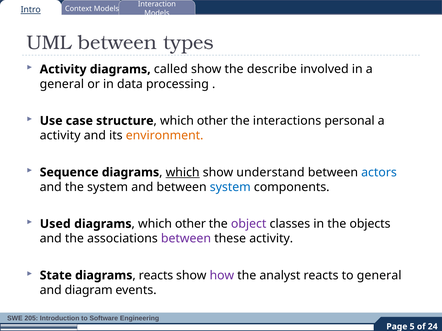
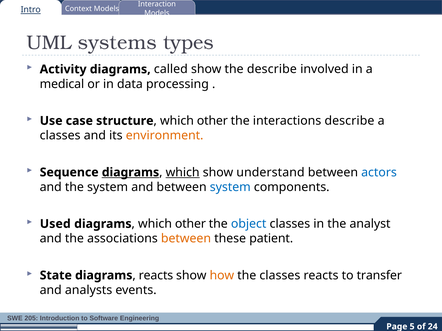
UML between: between -> systems (117, 43)
general: general -> medical (62, 84)
interactions personal: personal -> describe (349, 121)
activity: activity -> classes (60, 136)
diagrams underline: none -> present (130, 173)
object colour: purple -> blue (249, 224)
objects: objects -> analyst (370, 224)
between colour: purple -> orange (186, 239)
these activity: activity -> patient (271, 239)
how colour: purple -> orange (222, 276)
the analyst: analyst -> classes (280, 276)
to general: general -> transfer (379, 276)
diagram: diagram -> analysts (89, 291)
